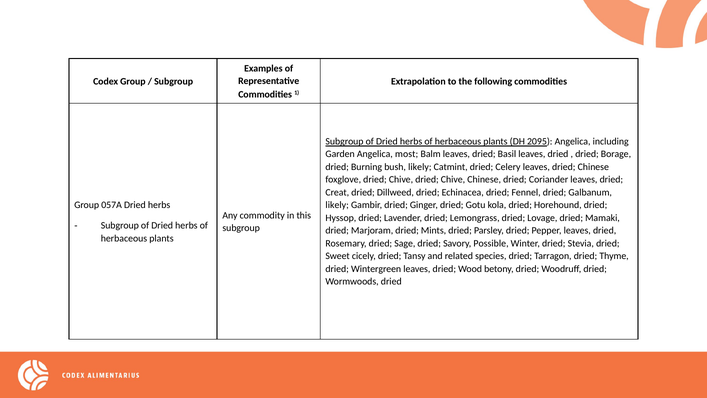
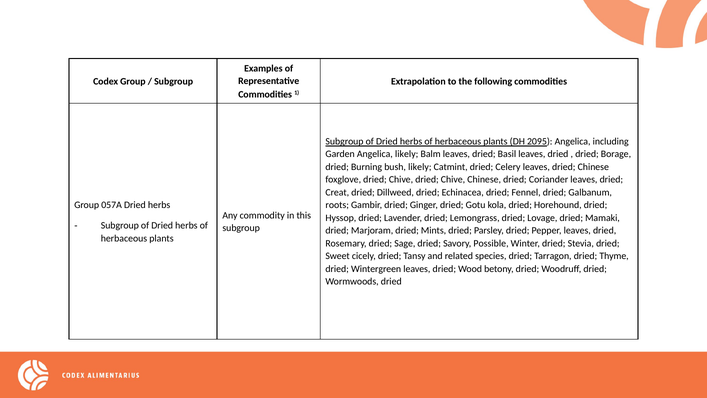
Angelica most: most -> likely (407, 154)
likely: likely -> roots (337, 205)
